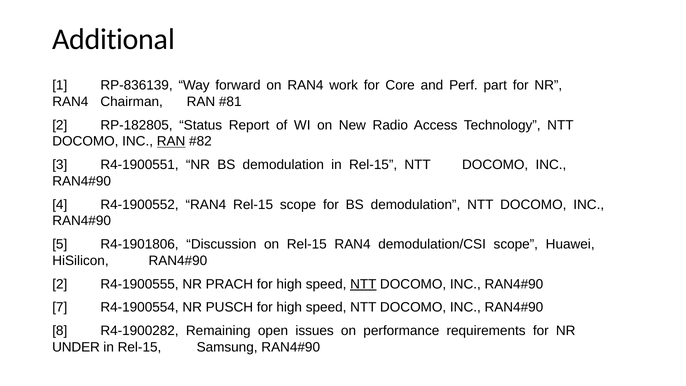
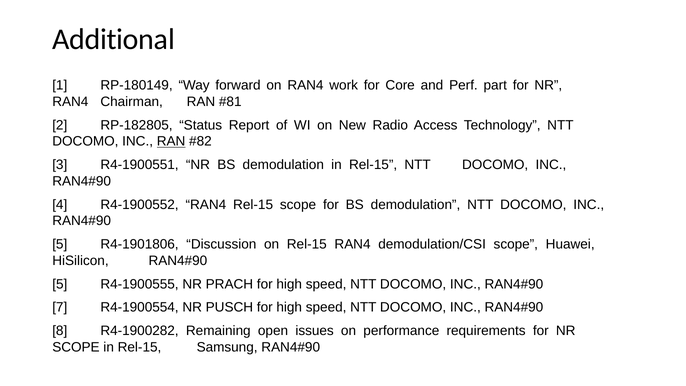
RP-836139: RP-836139 -> RP-180149 (137, 85)
2: 2 -> 5 (60, 284)
NTT underline: present -> none (363, 284)
UNDER: UNDER -> SCOPE (76, 347)
